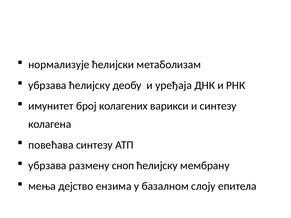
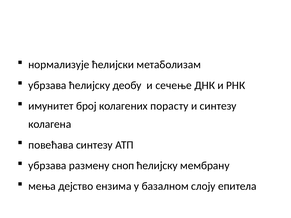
уређаја: уређаја -> сечење (174, 85)
варикси: варикси -> порасту (169, 106)
